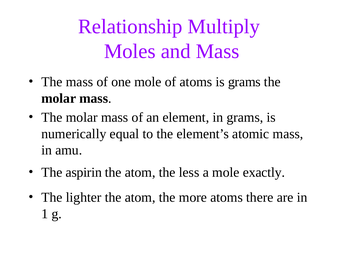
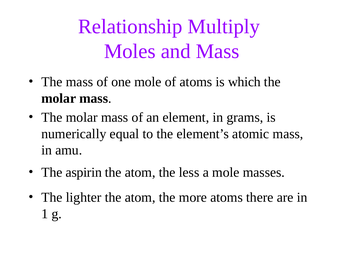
is grams: grams -> which (244, 82)
exactly: exactly -> masses (264, 172)
